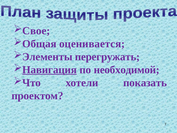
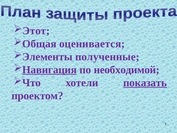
Свое: Свое -> Этот (36, 31)
перегружать: перегружать -> полученные (107, 57)
показать underline: none -> present (145, 83)
